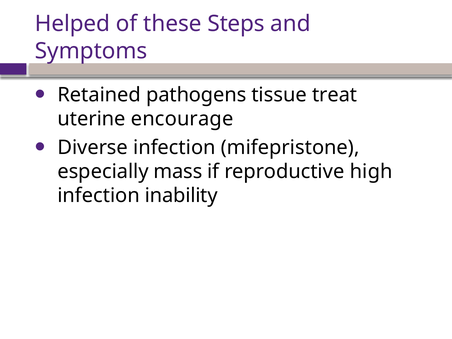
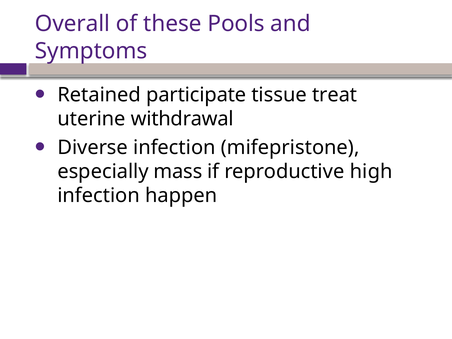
Helped: Helped -> Overall (72, 24)
Steps: Steps -> Pools (236, 24)
pathogens: pathogens -> participate (196, 95)
encourage: encourage -> withdrawal (182, 119)
inability: inability -> happen (181, 196)
